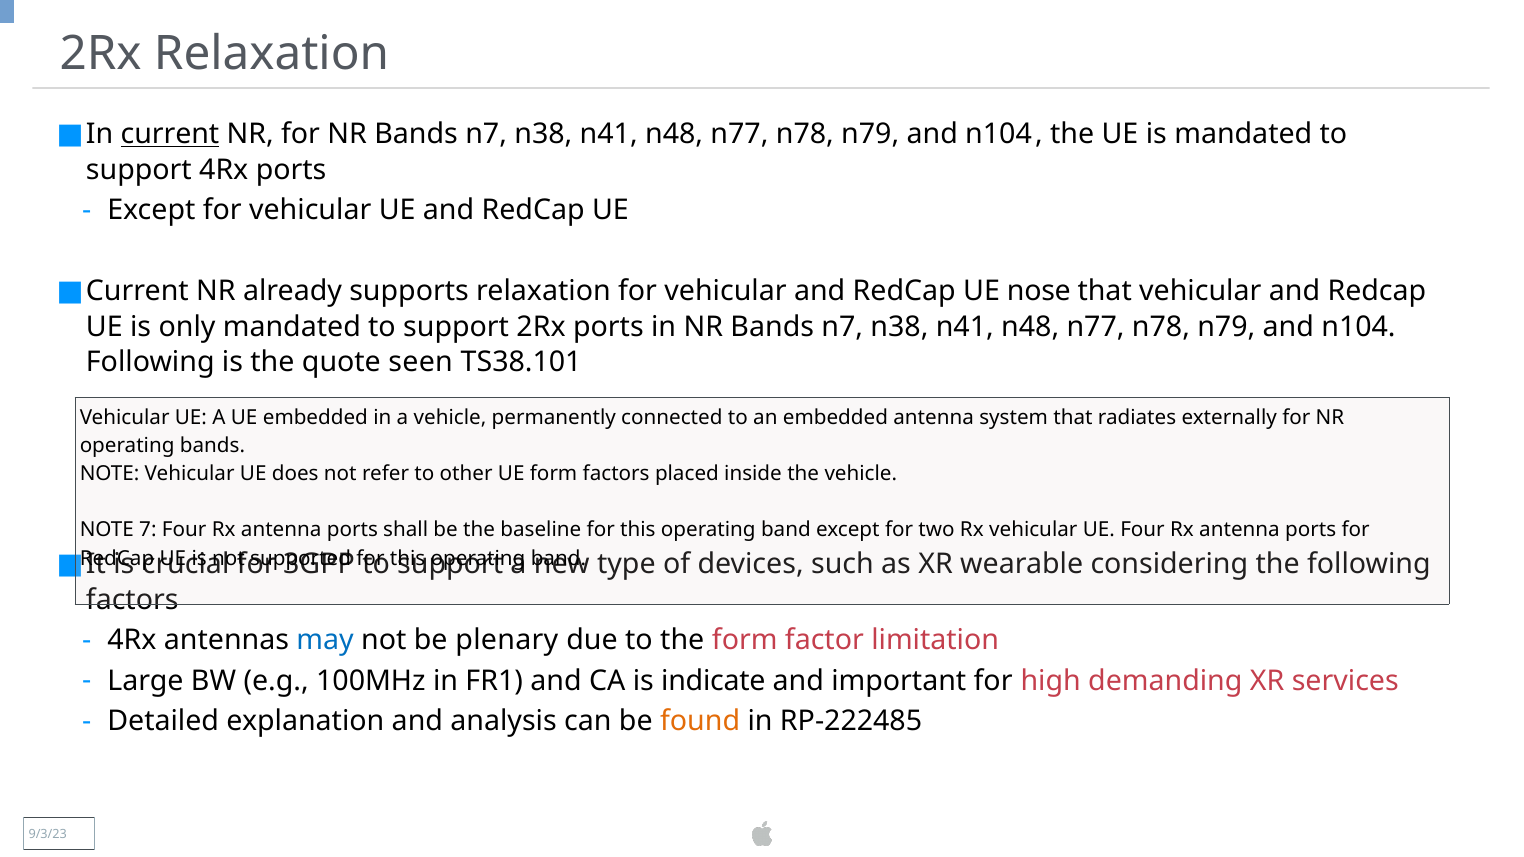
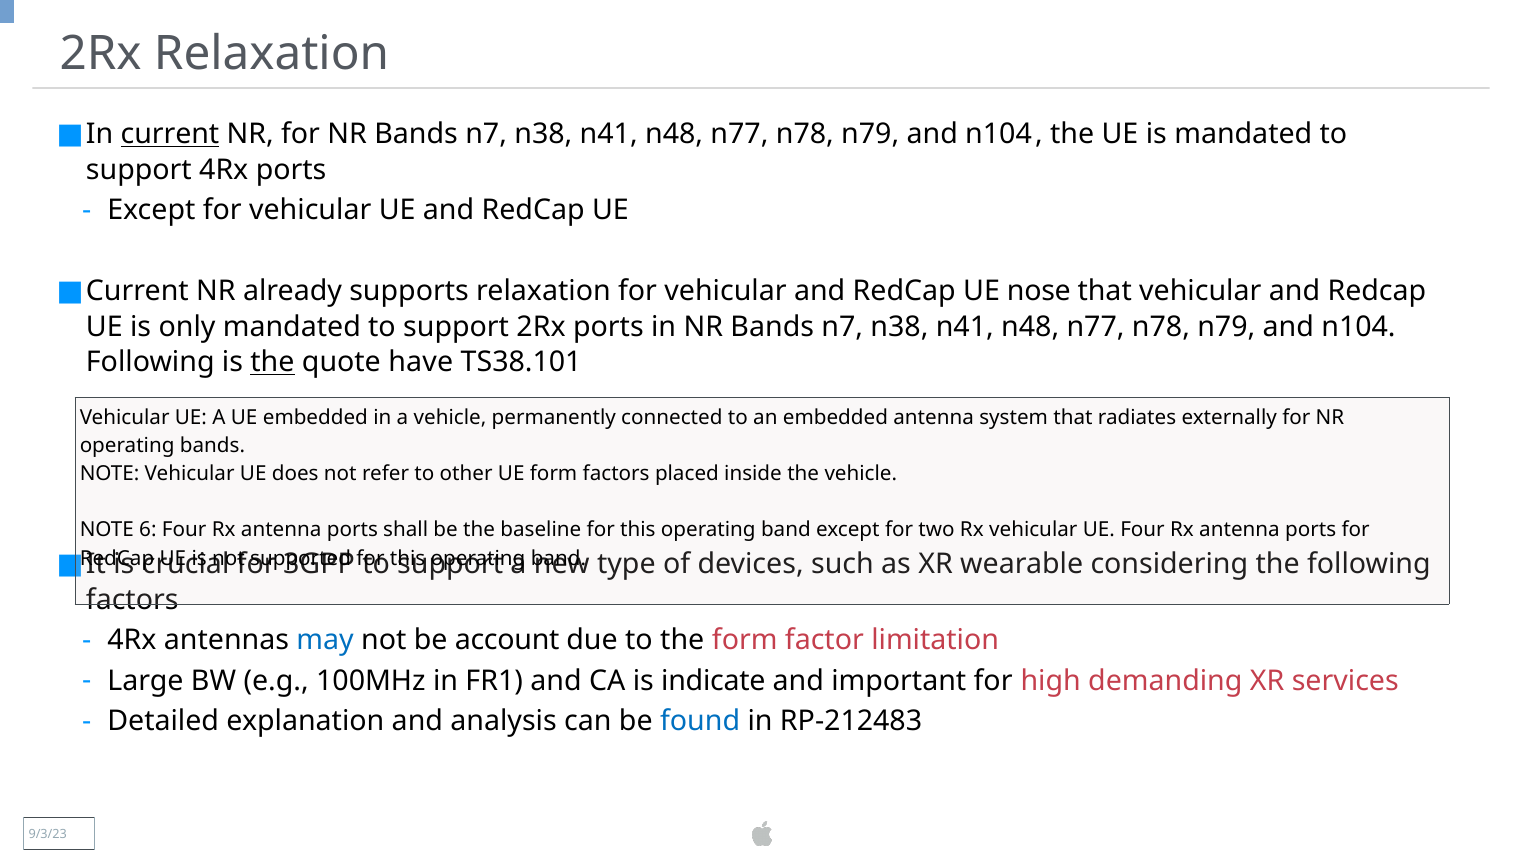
the underline: none -> present (272, 362)
seen: seen -> have (421, 362)
7: 7 -> 6 (148, 530)
plenary: plenary -> account (507, 640)
found colour: orange -> blue (700, 721)
RP-222485: RP-222485 -> RP-212483 (851, 721)
